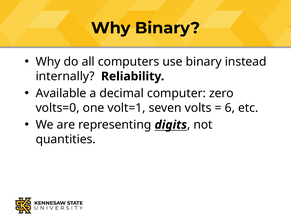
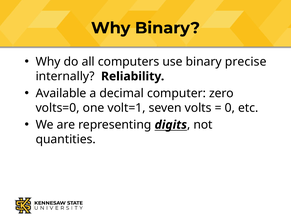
instead: instead -> precise (246, 62)
6: 6 -> 0 (230, 108)
